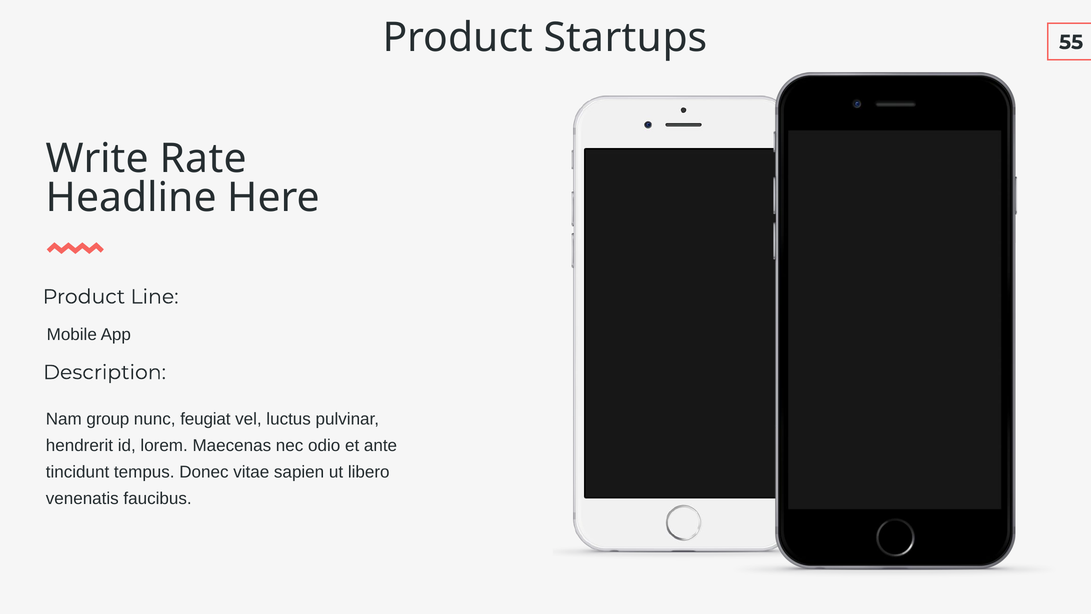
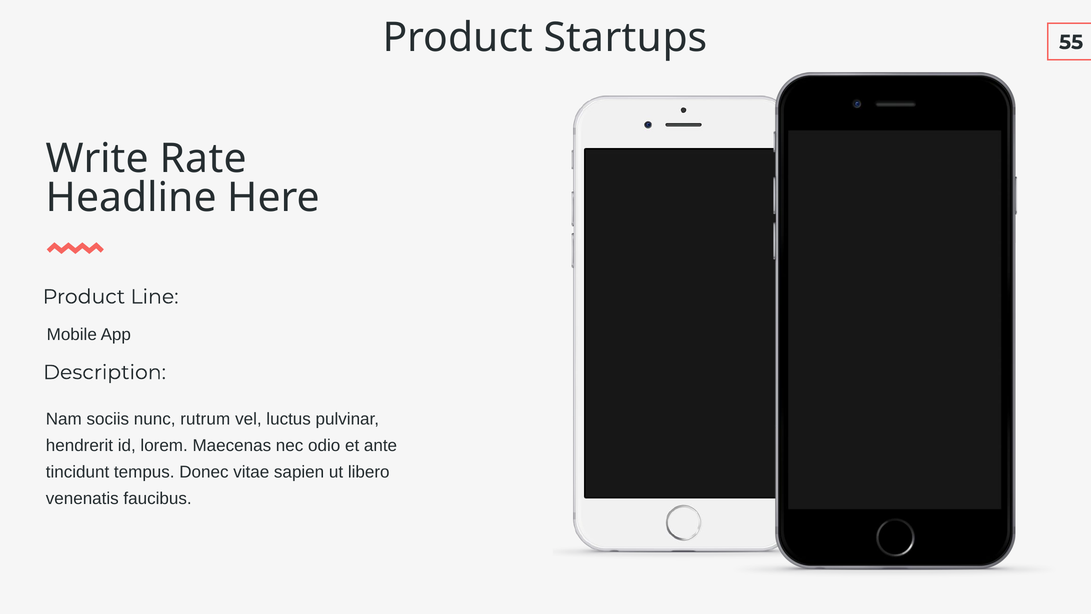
group: group -> sociis (108, 419)
feugiat: feugiat -> rutrum (205, 419)
